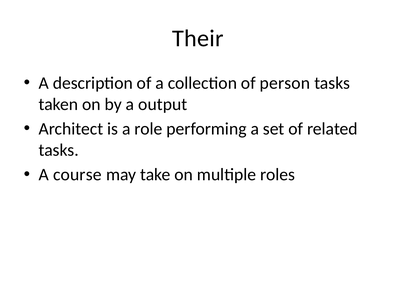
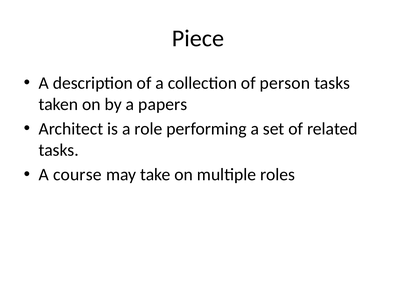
Their: Their -> Piece (198, 38)
output: output -> papers (163, 104)
